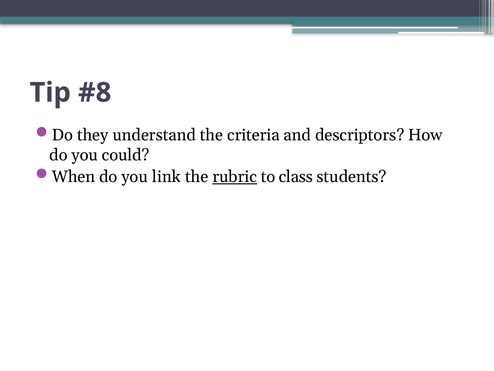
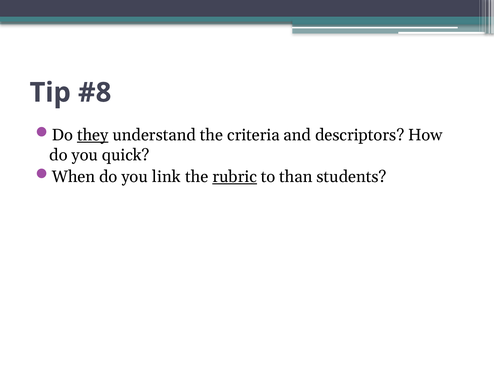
they underline: none -> present (93, 135)
could: could -> quick (126, 155)
class: class -> than (296, 177)
